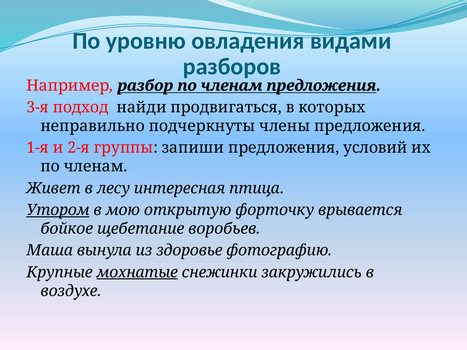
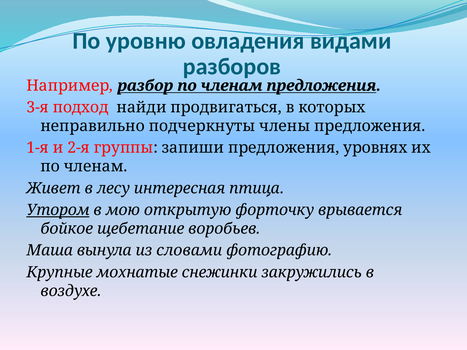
условий: условий -> уровнях (375, 148)
здоровье: здоровье -> словами (189, 251)
мохнатые underline: present -> none (137, 272)
